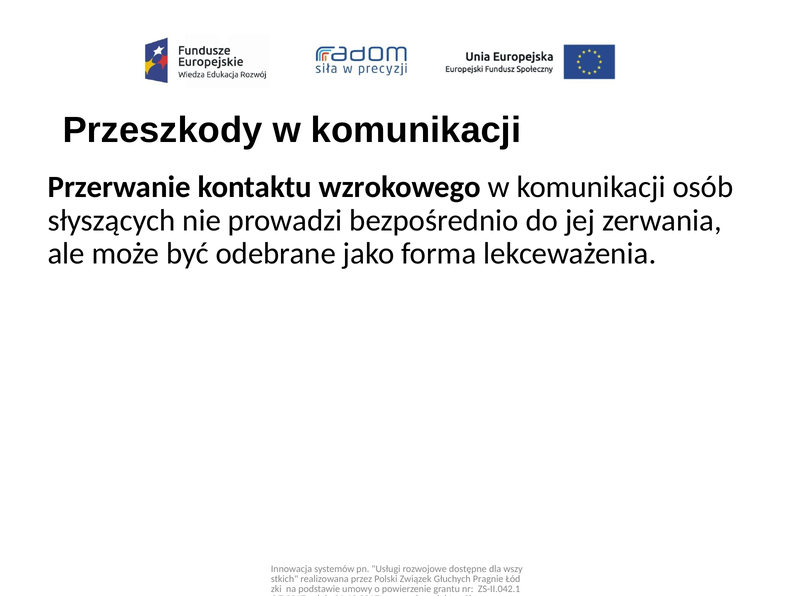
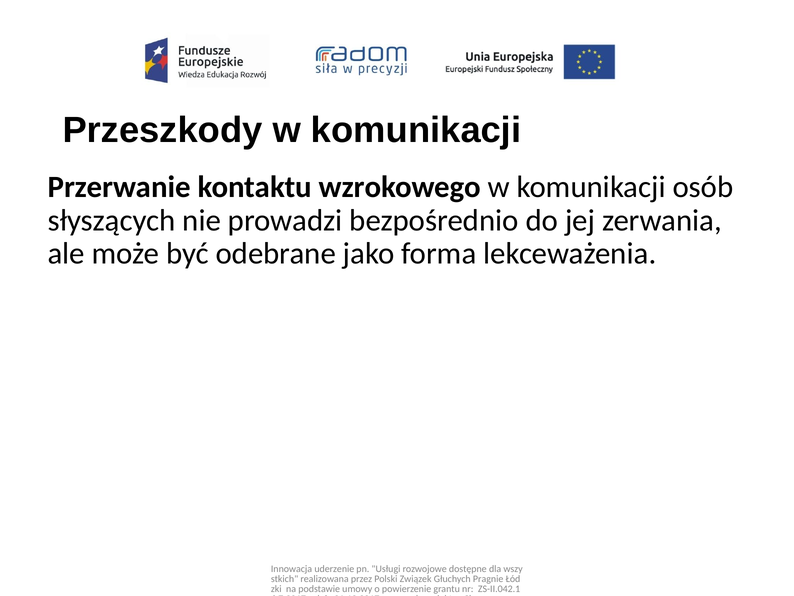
systemów: systemów -> uderzenie (334, 568)
